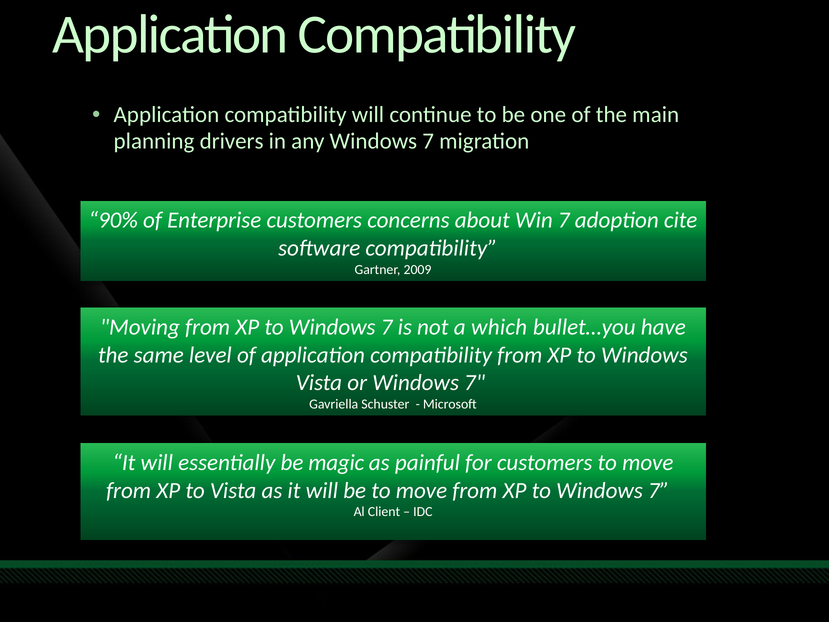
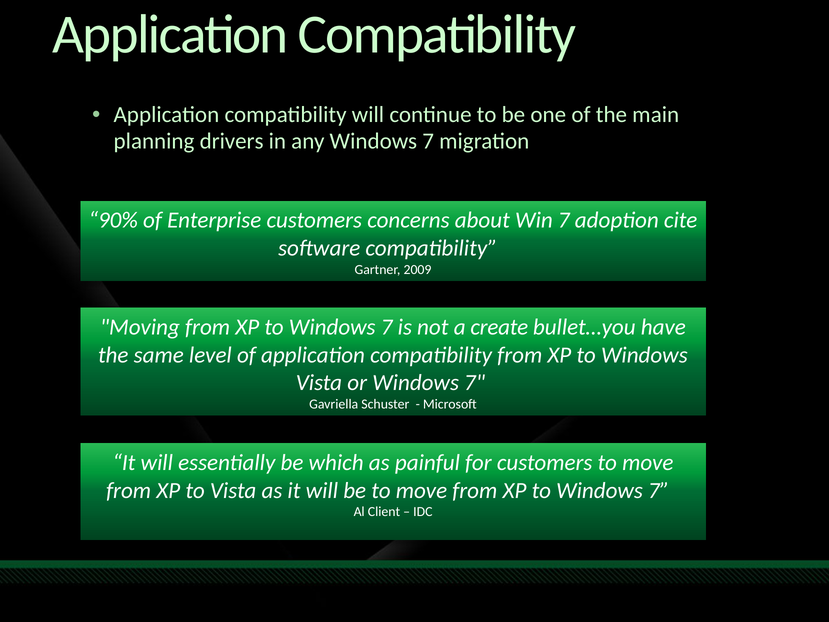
which: which -> create (499, 327)
magic: magic -> which (336, 463)
